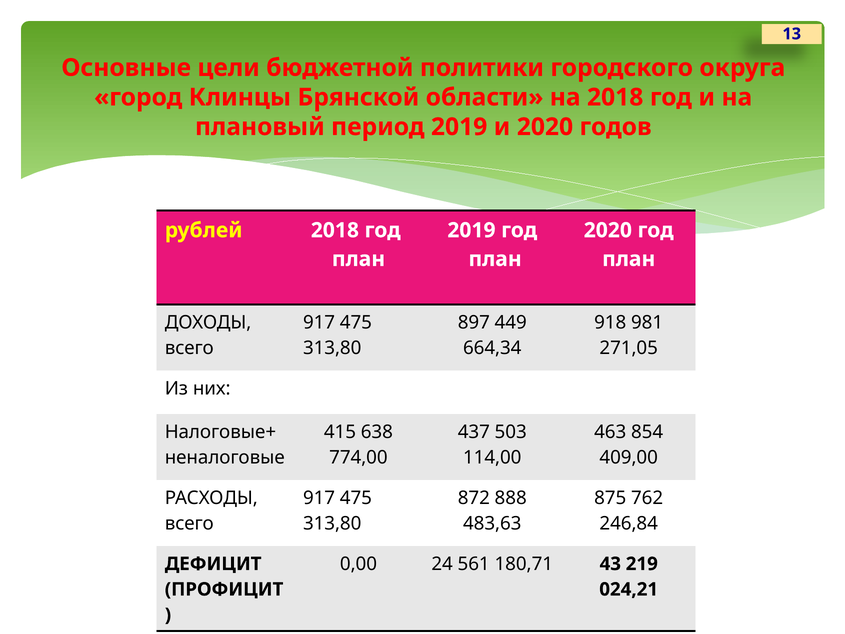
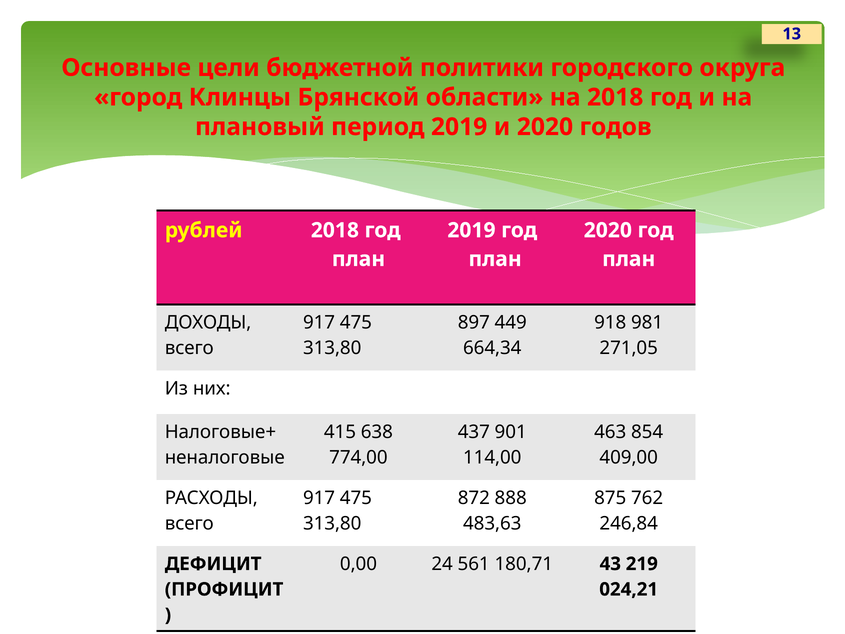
503: 503 -> 901 (511, 432)
